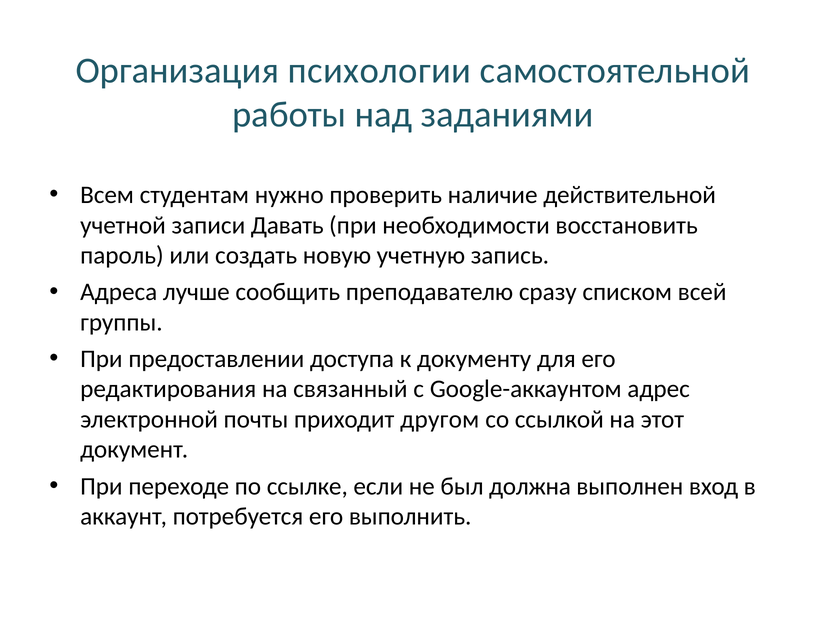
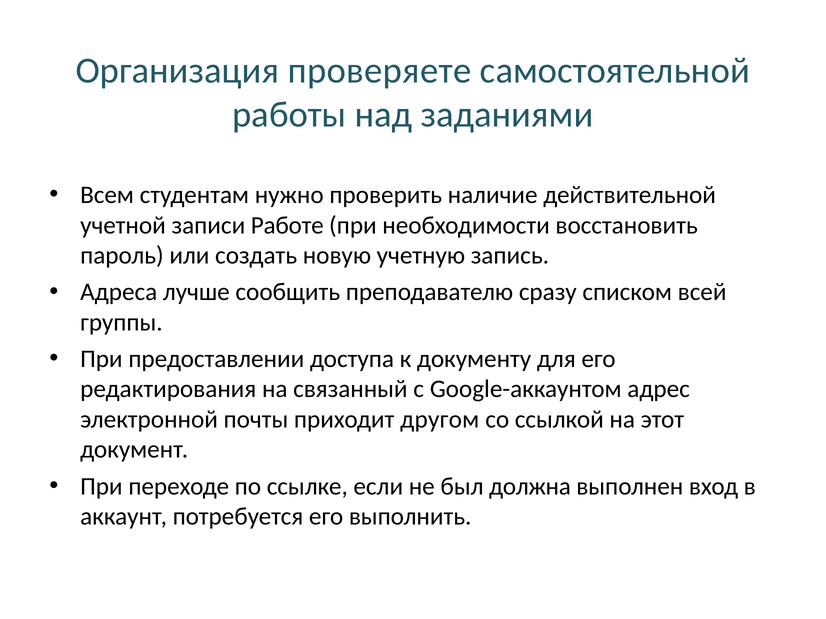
психологии: психологии -> проверяете (379, 71)
Давать: Давать -> Работе (287, 225)
